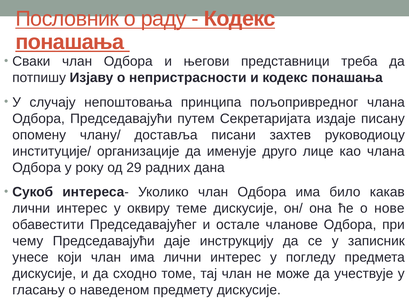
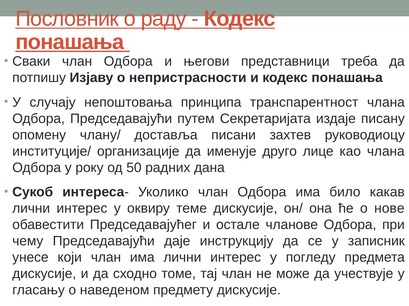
пољопривредног: пољопривредног -> транспарентност (304, 102)
29: 29 -> 50 (134, 168)
